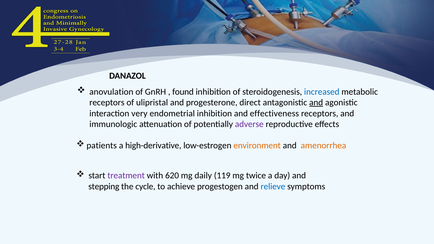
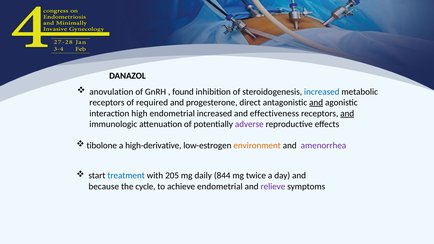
ulipristal: ulipristal -> required (152, 103)
very: very -> high (139, 113)
endometrial inhibition: inhibition -> increased (214, 113)
and underline: none -> present (347, 113)
patients: patients -> tibolone (102, 145)
amenorrhea colour: orange -> purple (323, 145)
treatment colour: purple -> blue (126, 176)
620: 620 -> 205 (172, 176)
119: 119 -> 844 (222, 176)
stepping: stepping -> because (104, 186)
achieve progestogen: progestogen -> endometrial (220, 186)
relieve colour: blue -> purple (273, 186)
